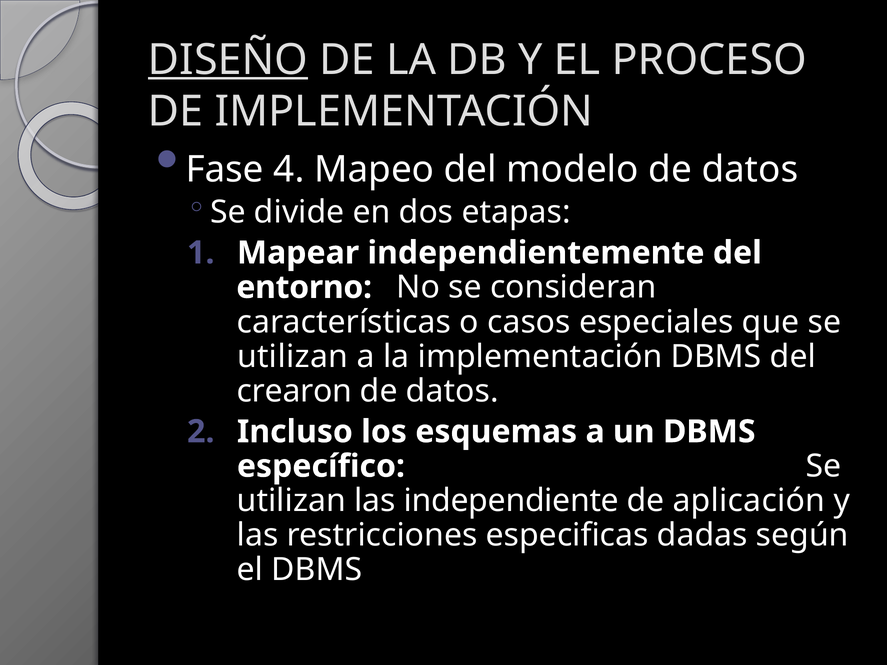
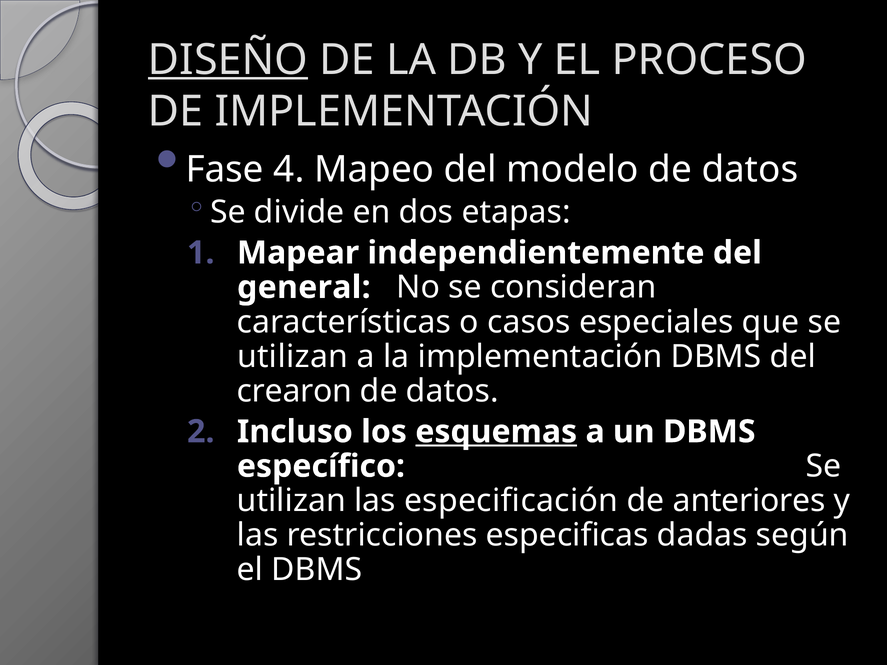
entorno: entorno -> general (304, 287)
esquemas underline: none -> present (496, 432)
independiente: independiente -> especificación (511, 501)
aplicación: aplicación -> anteriores (749, 501)
